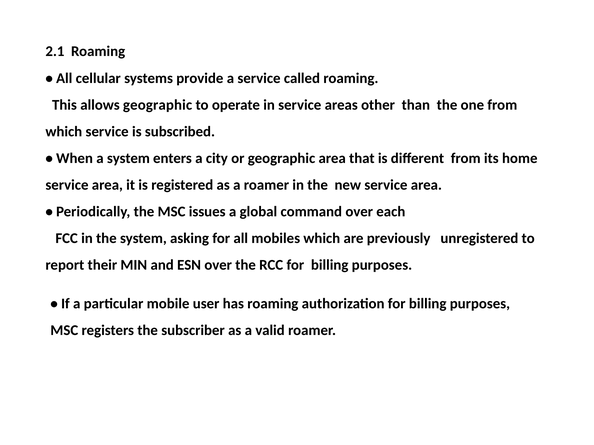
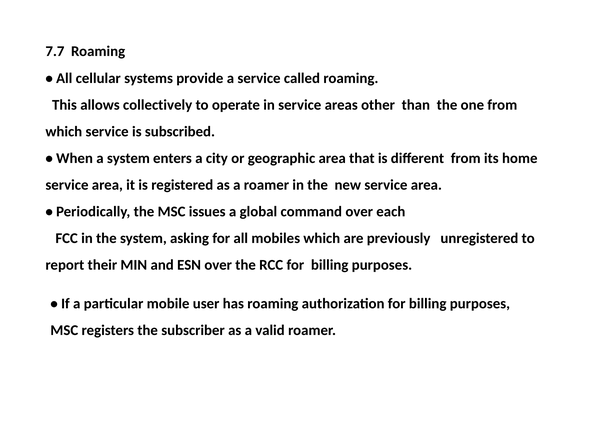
2.1: 2.1 -> 7.7 (55, 51)
allows geographic: geographic -> collectively (158, 105)
